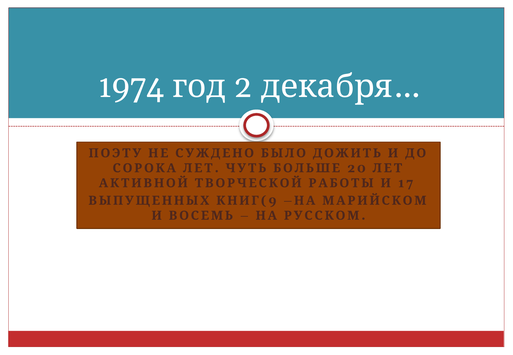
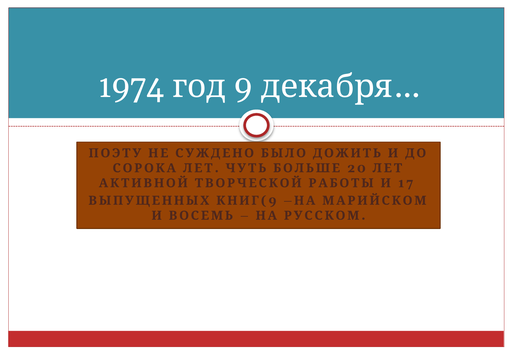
1974 2: 2 -> 9 (243, 87)
